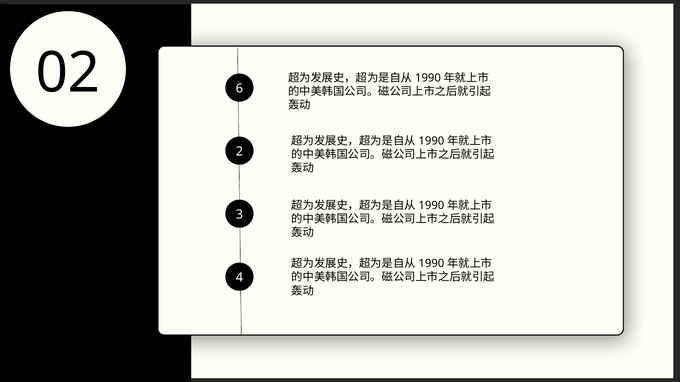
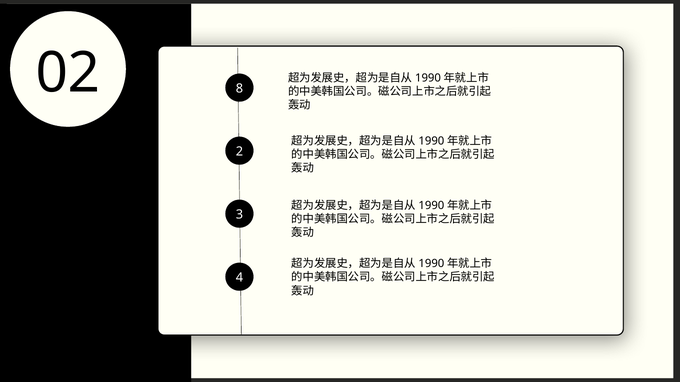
6: 6 -> 8 (239, 89)
